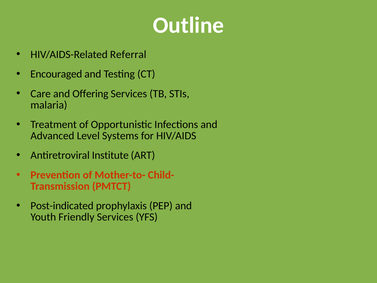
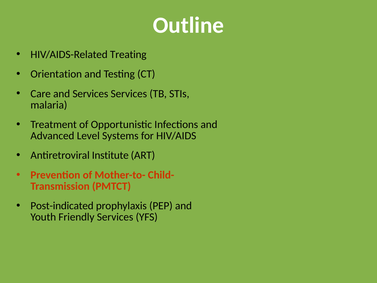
Referral: Referral -> Treating (128, 54)
Encouraged: Encouraged -> Orientation (56, 74)
and Offering: Offering -> Services (90, 94)
